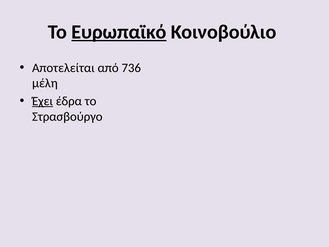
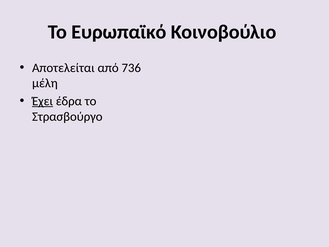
Ευρωπαϊκό underline: present -> none (119, 32)
